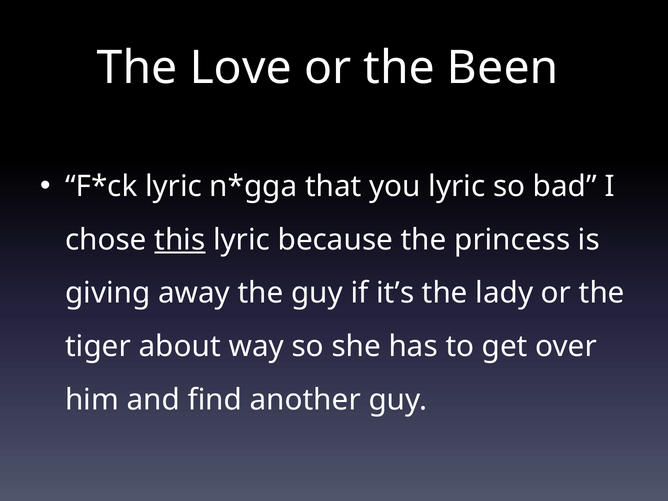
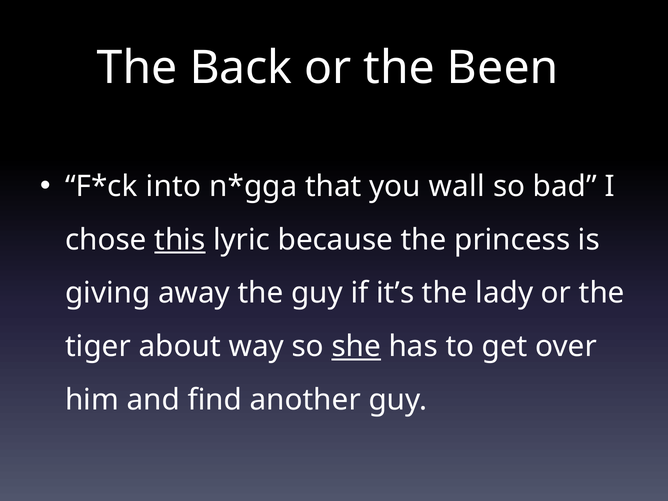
Love: Love -> Back (241, 68)
lyric: lyric -> into (173, 186)
you lyric: lyric -> wall (457, 186)
she underline: none -> present (356, 347)
